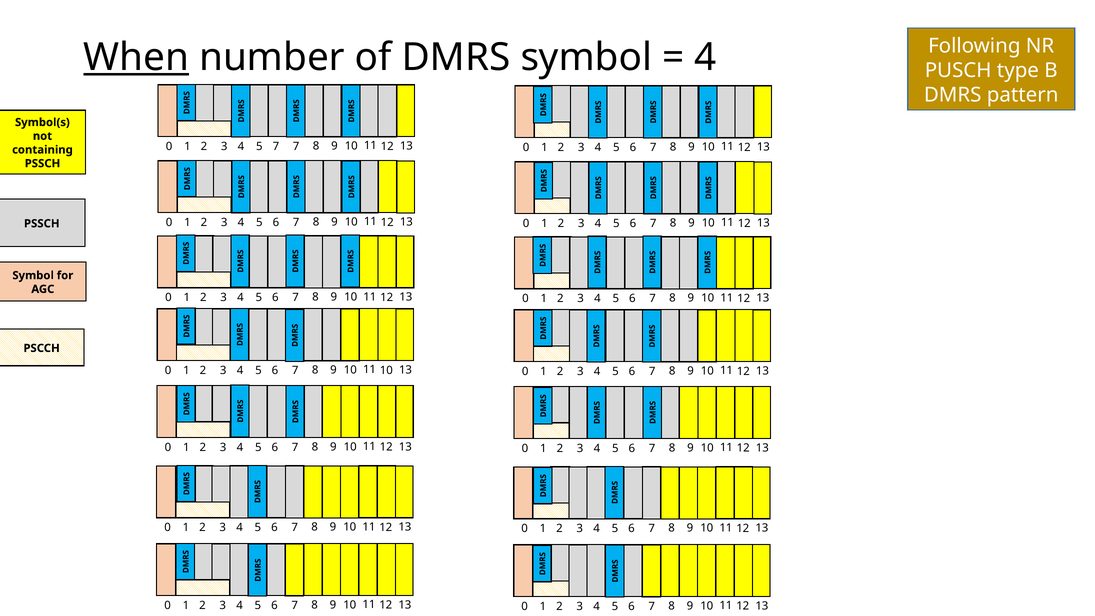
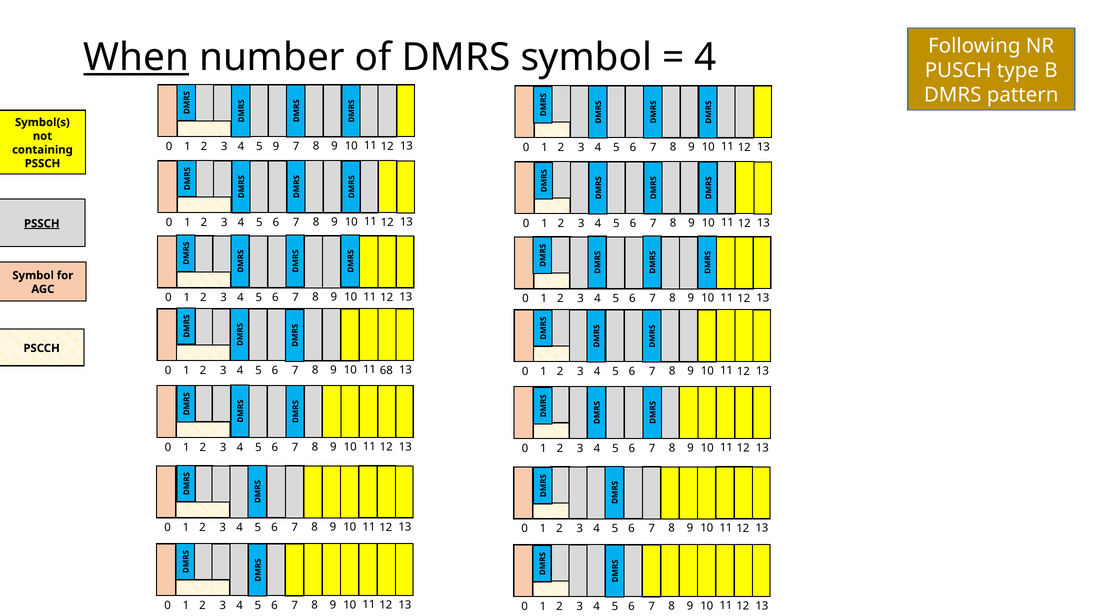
5 7: 7 -> 9 (276, 147)
PSSCH underline: none -> present (42, 224)
11 10: 10 -> 68 (386, 370)
